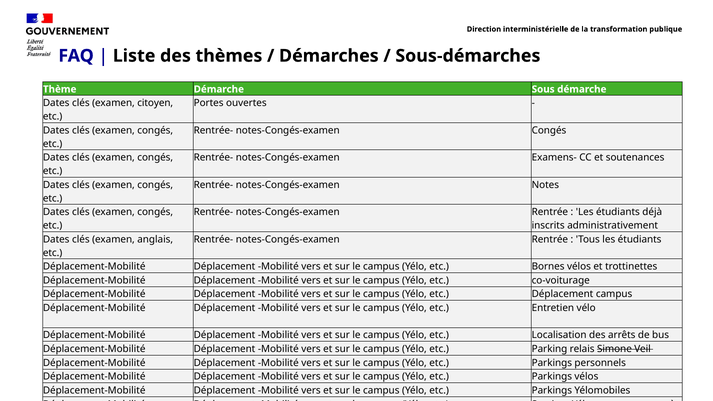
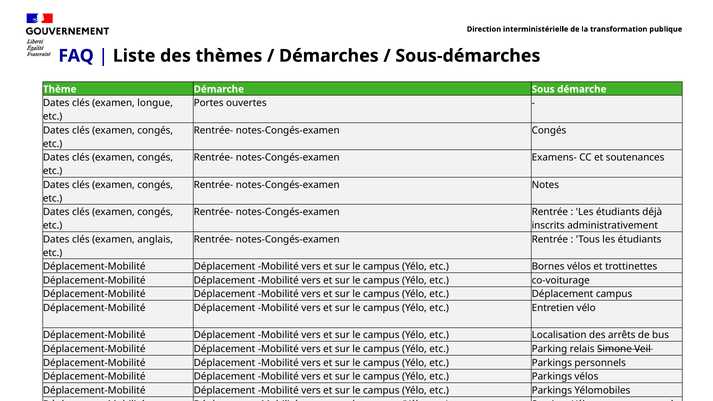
citoyen: citoyen -> longue (155, 103)
